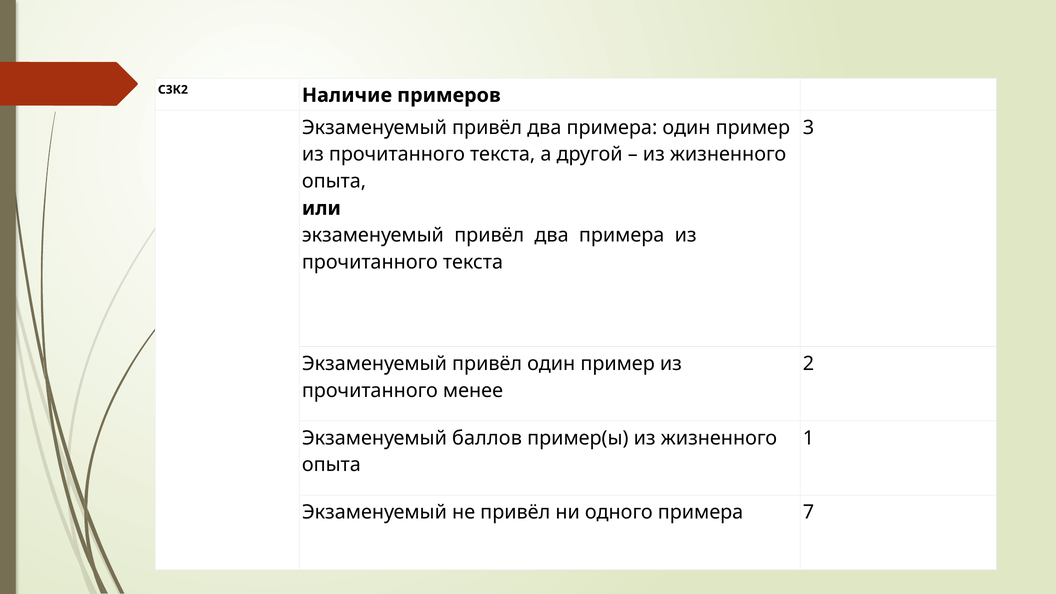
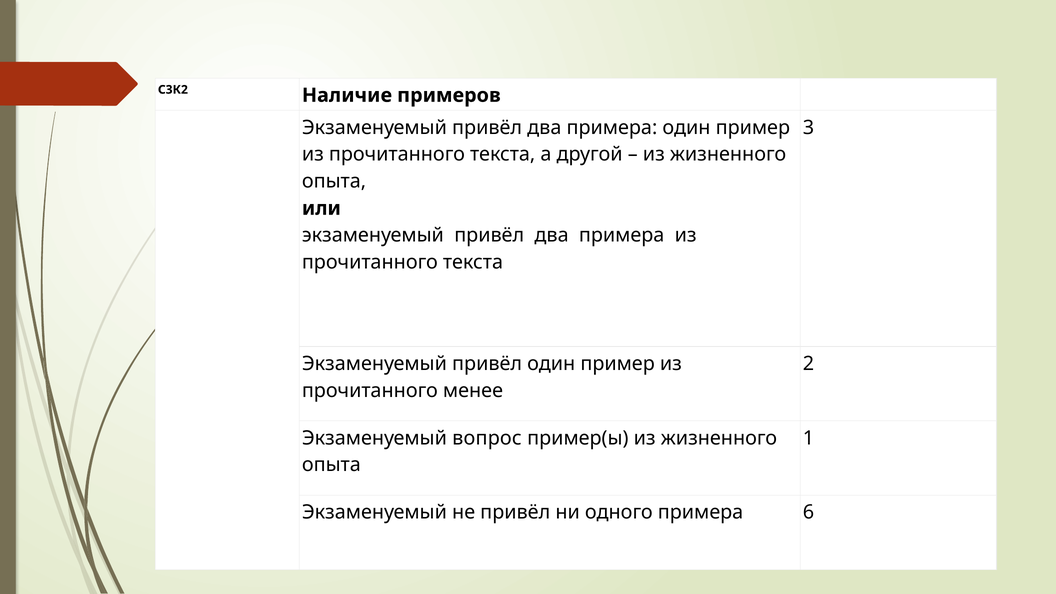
баллов: баллов -> вопрос (487, 438)
7: 7 -> 6 (808, 512)
